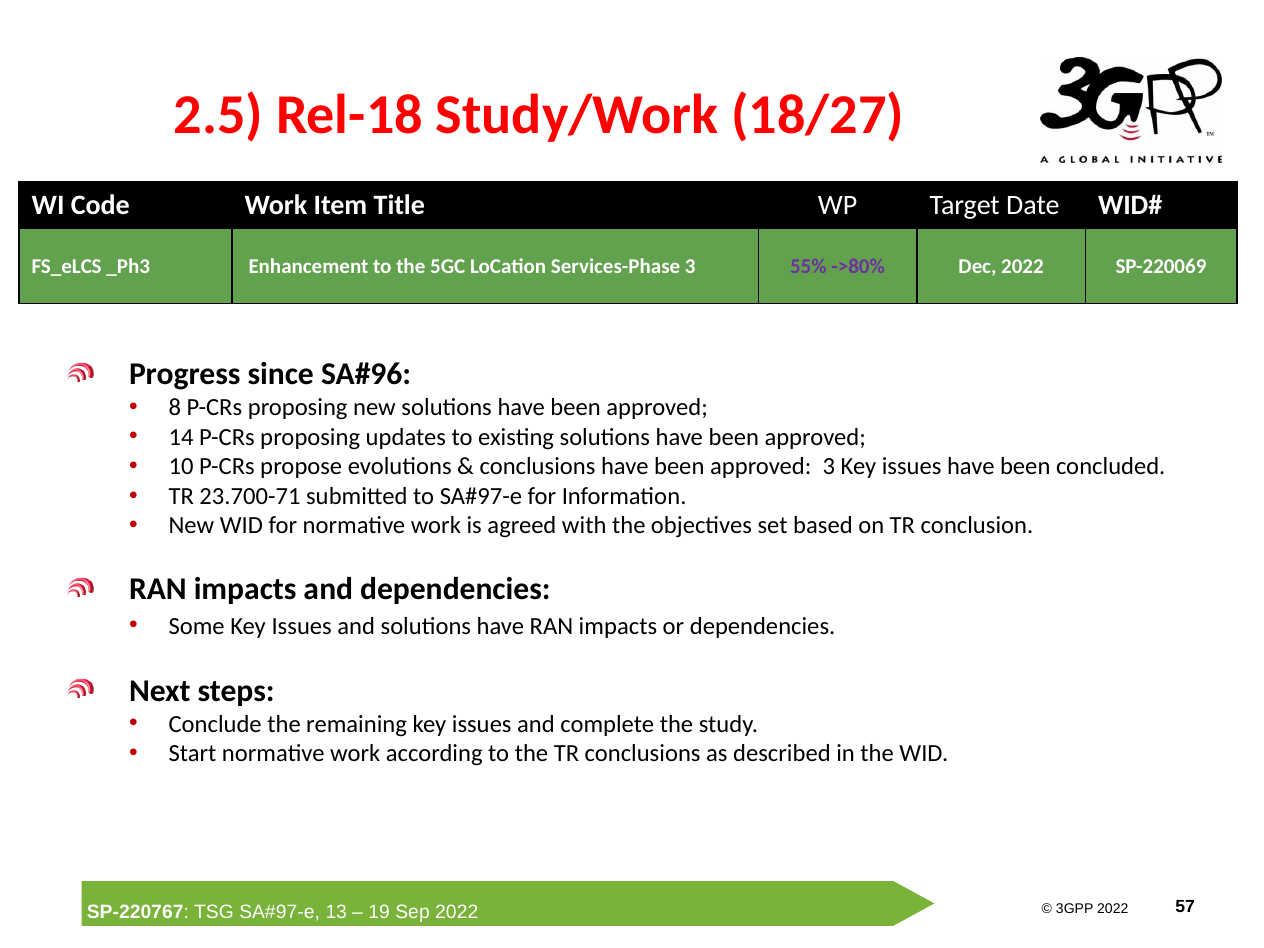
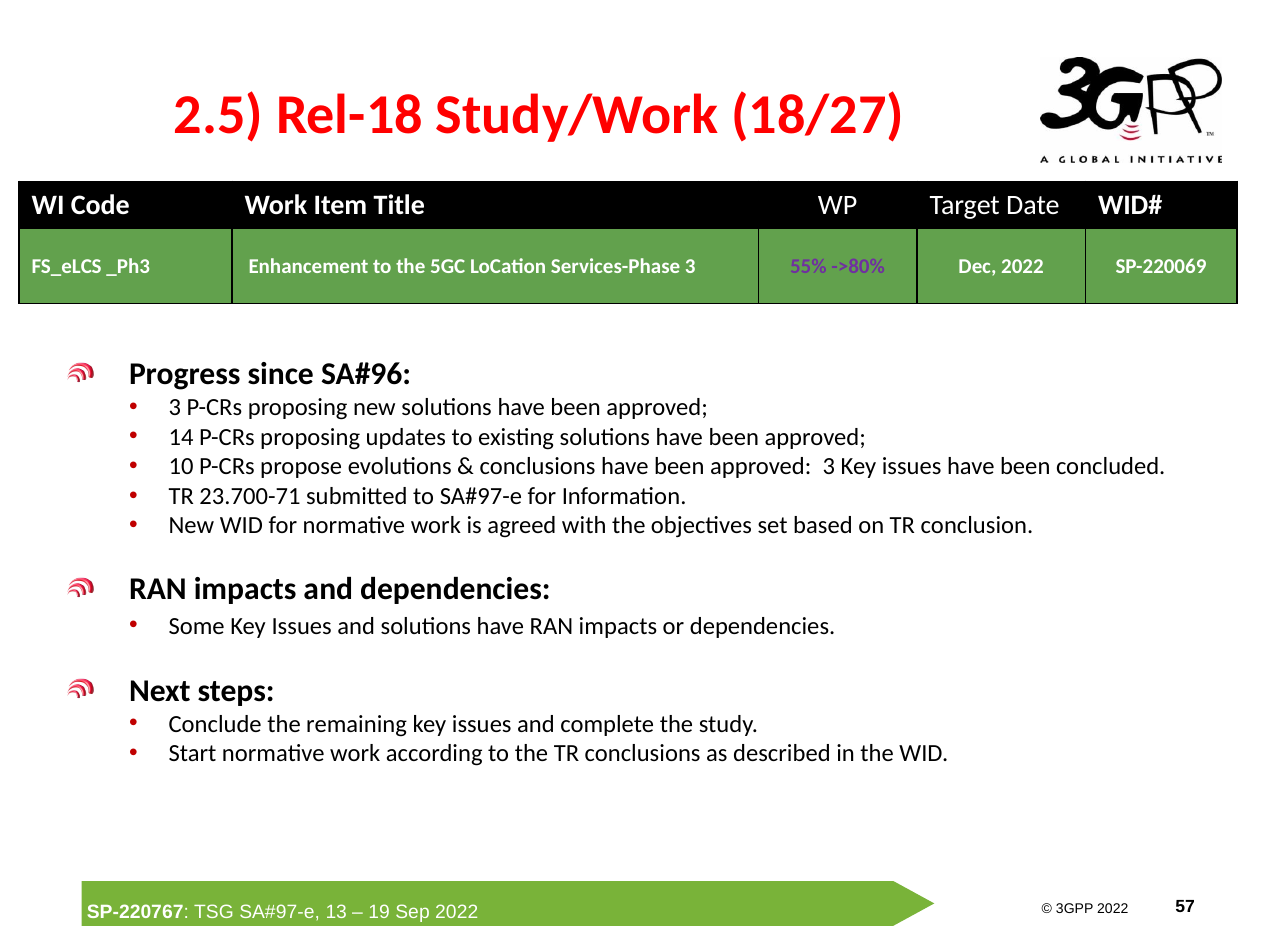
8: 8 -> 3 (175, 408)
